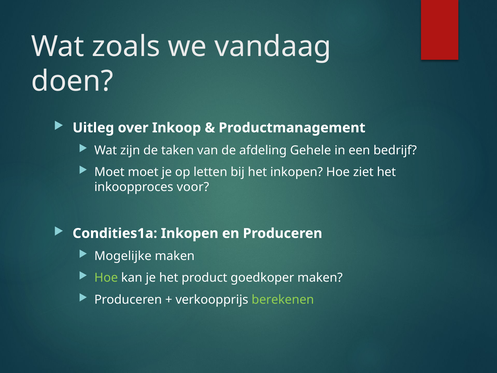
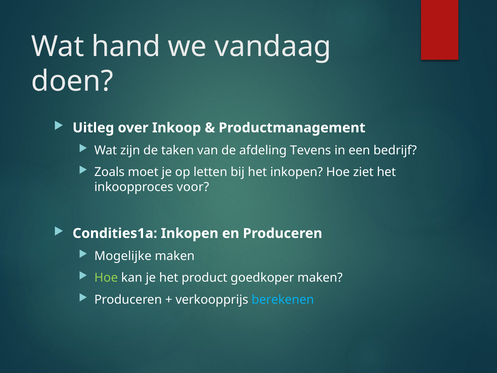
zoals: zoals -> hand (126, 47)
Gehele: Gehele -> Tevens (311, 150)
Moet: Moet -> Zoals (109, 172)
berekenen colour: light green -> light blue (283, 299)
